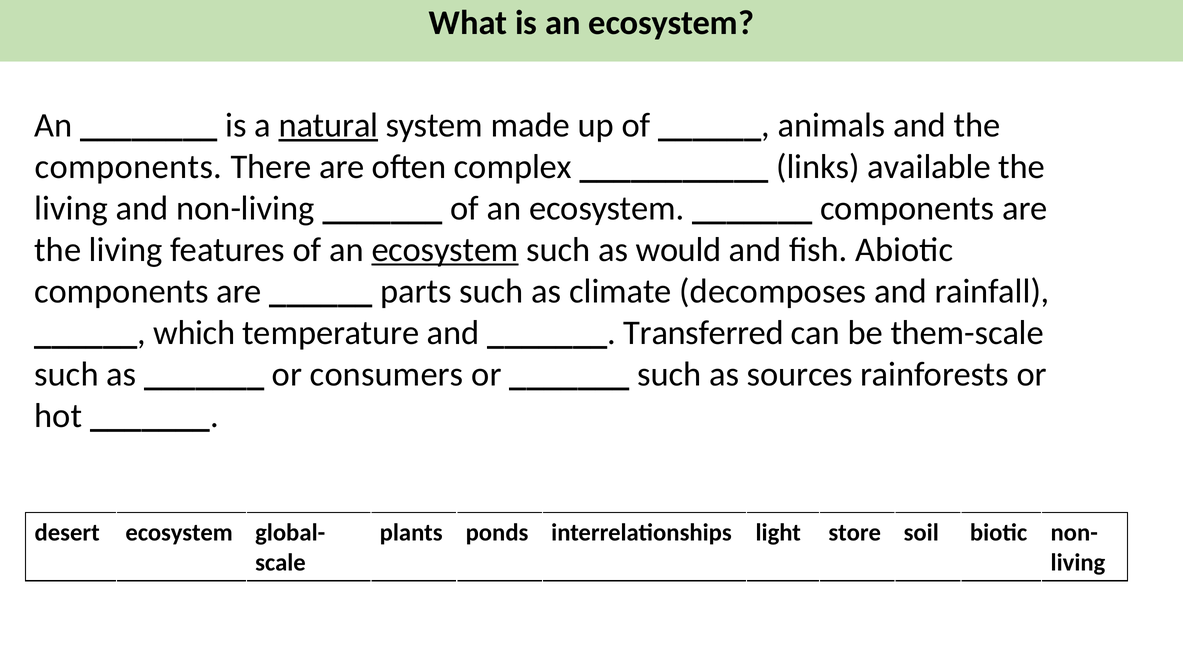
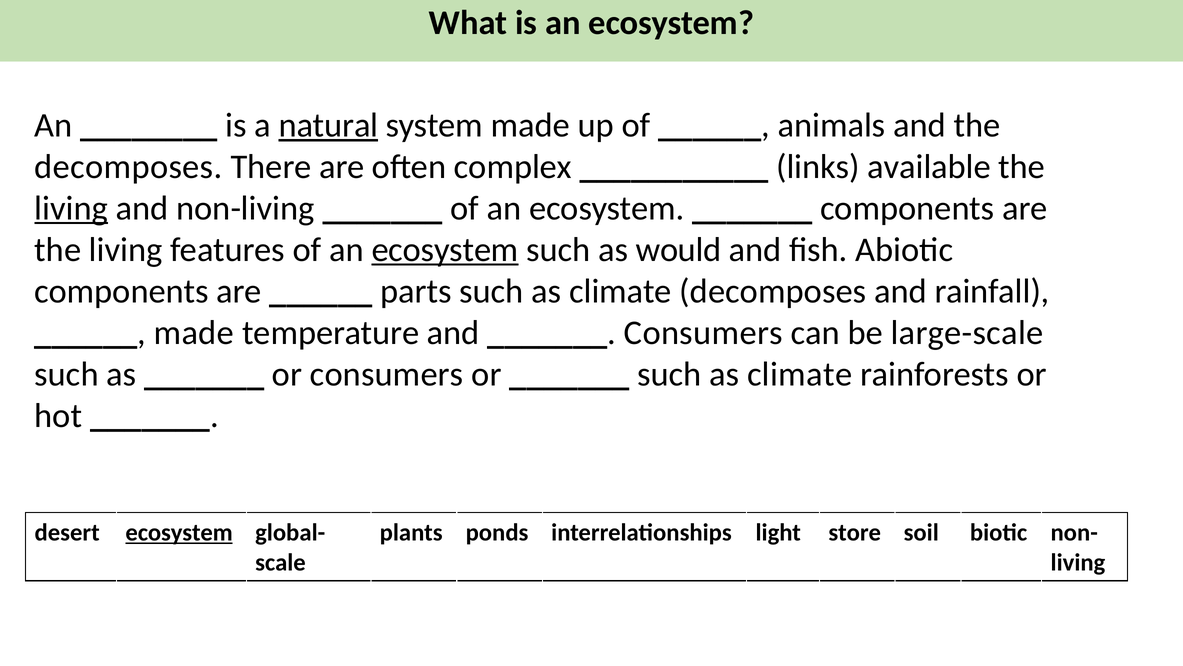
components: components -> decomposes (128, 167)
living underline: none -> present (71, 208)
which: which -> made (194, 332)
Transferred: Transferred -> Consumers (703, 332)
them-scale: them-scale -> large-scale (967, 332)
sources: sources -> climate (800, 374)
ecosystem underline: none -> present (179, 532)
